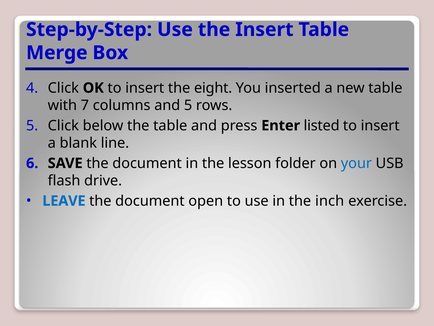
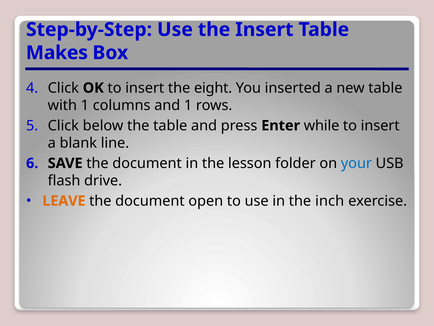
Merge: Merge -> Makes (57, 53)
with 7: 7 -> 1 (85, 105)
and 5: 5 -> 1 (188, 105)
listed: listed -> while (322, 125)
LEAVE colour: blue -> orange (64, 201)
